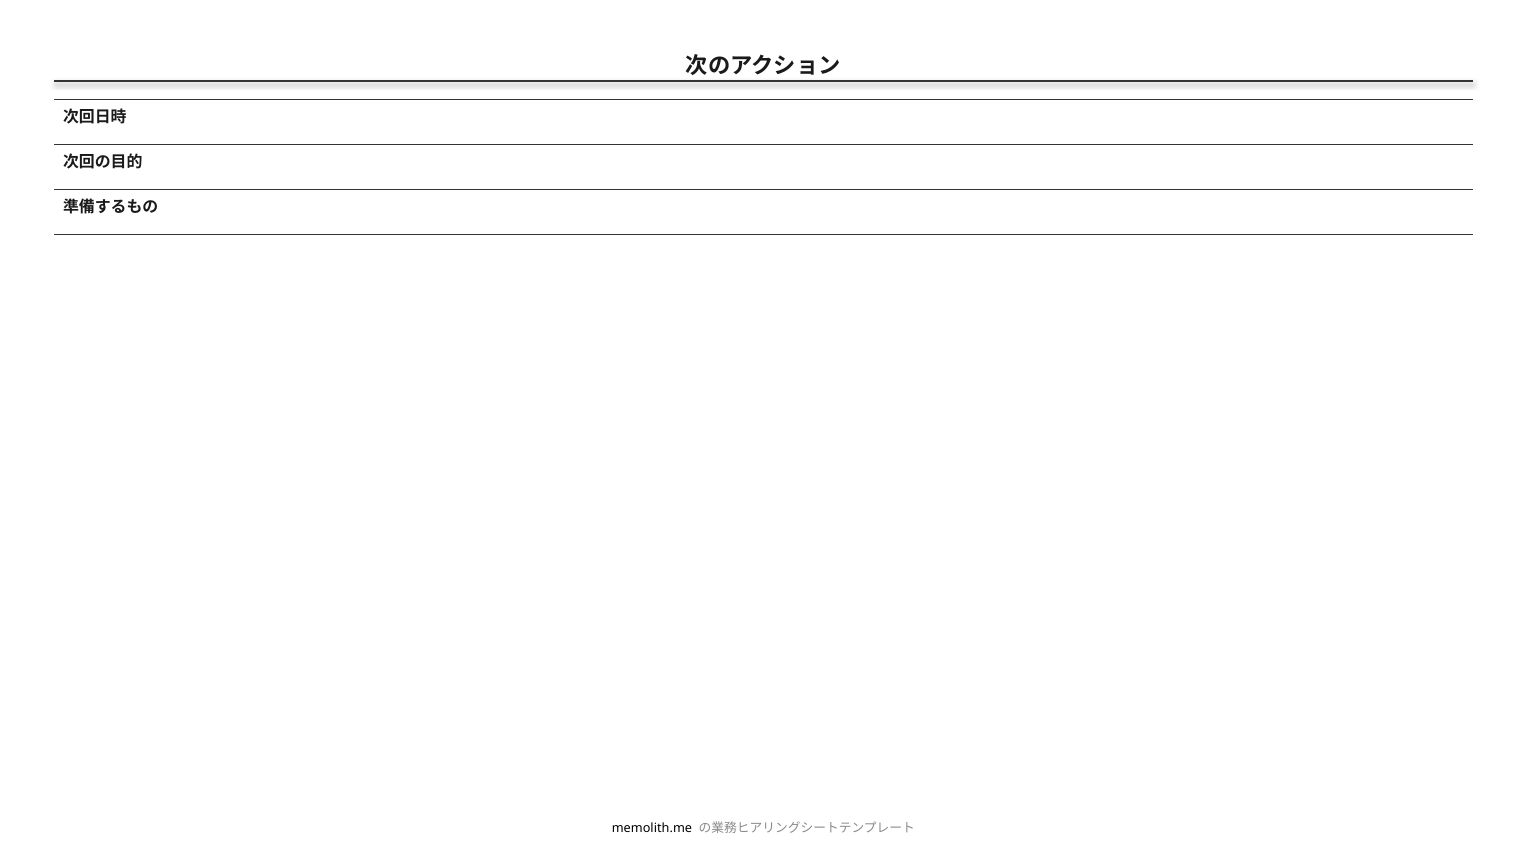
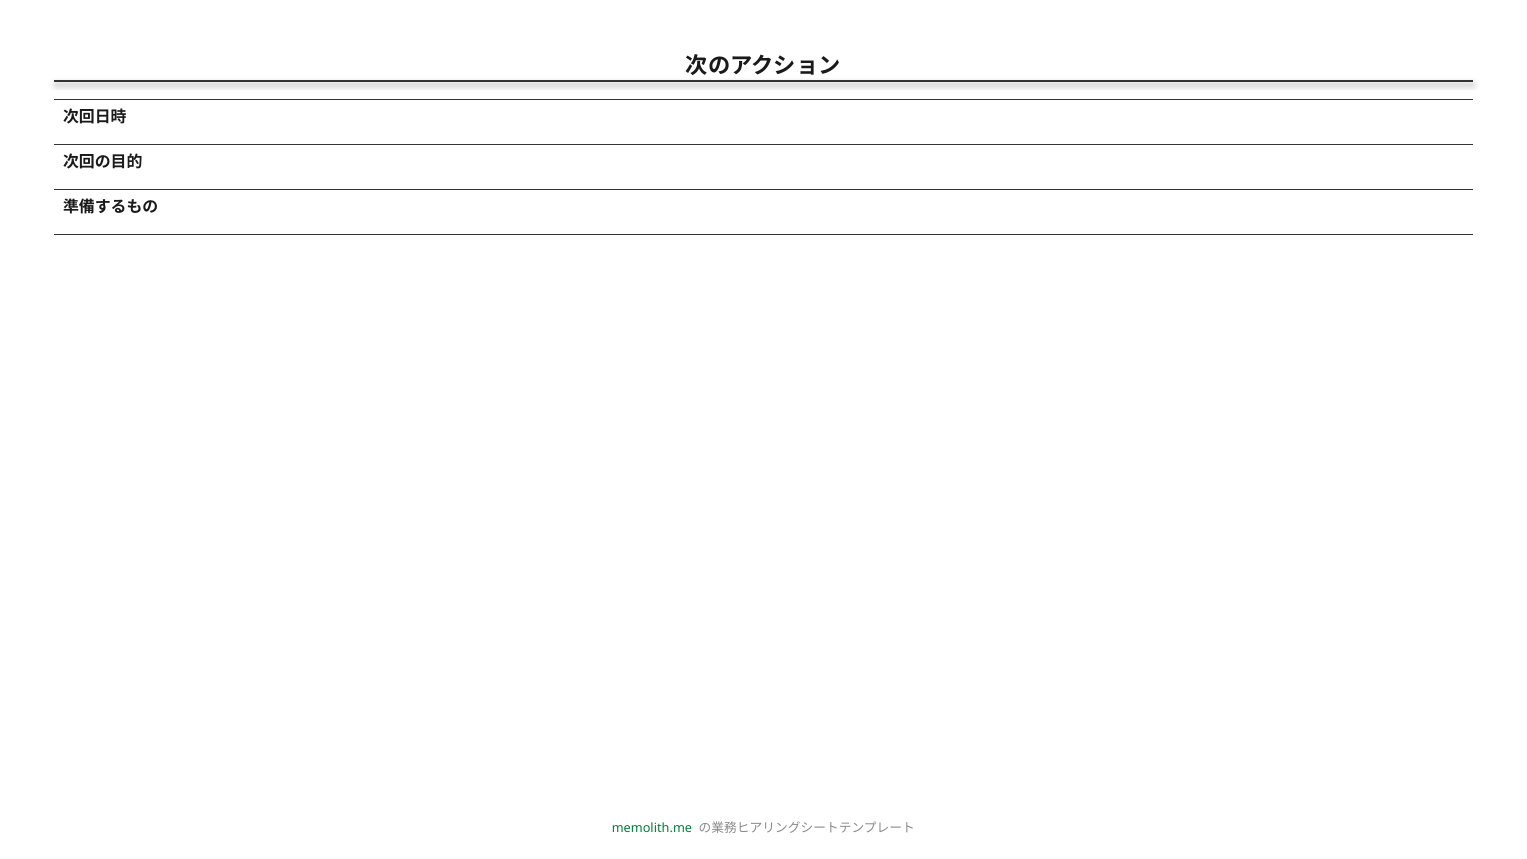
memolith.me colour: black -> green (652, 828)
